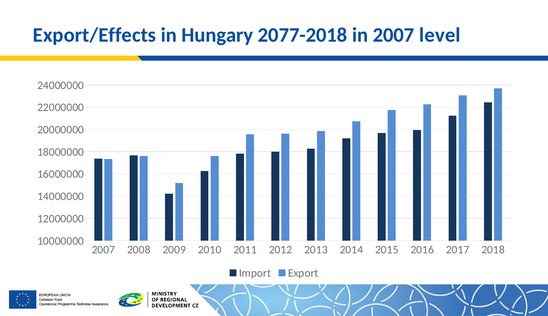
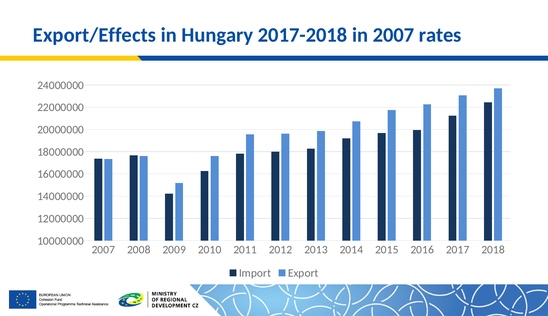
2077-2018: 2077-2018 -> 2017-2018 (303, 35)
level: level -> rates (440, 35)
